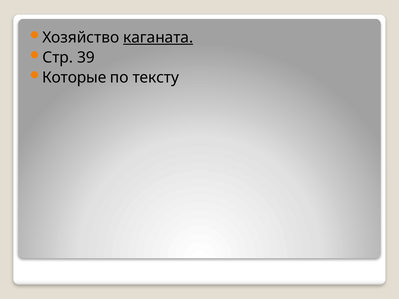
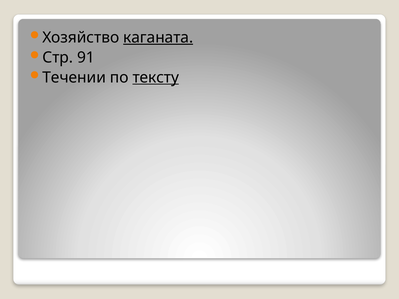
39: 39 -> 91 (86, 58)
Которые: Которые -> Течении (74, 78)
тексту underline: none -> present (156, 78)
